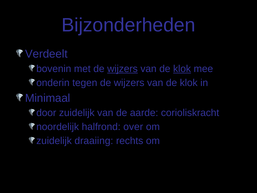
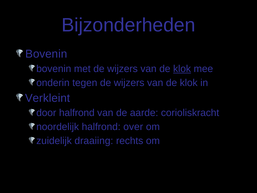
Verdeelt: Verdeelt -> Bovenin (46, 54)
wijzers underline: present -> none (122, 69)
Minimaal: Minimaal -> Verkleint (48, 98)
door zuidelijk: zuidelijk -> halfrond (77, 113)
